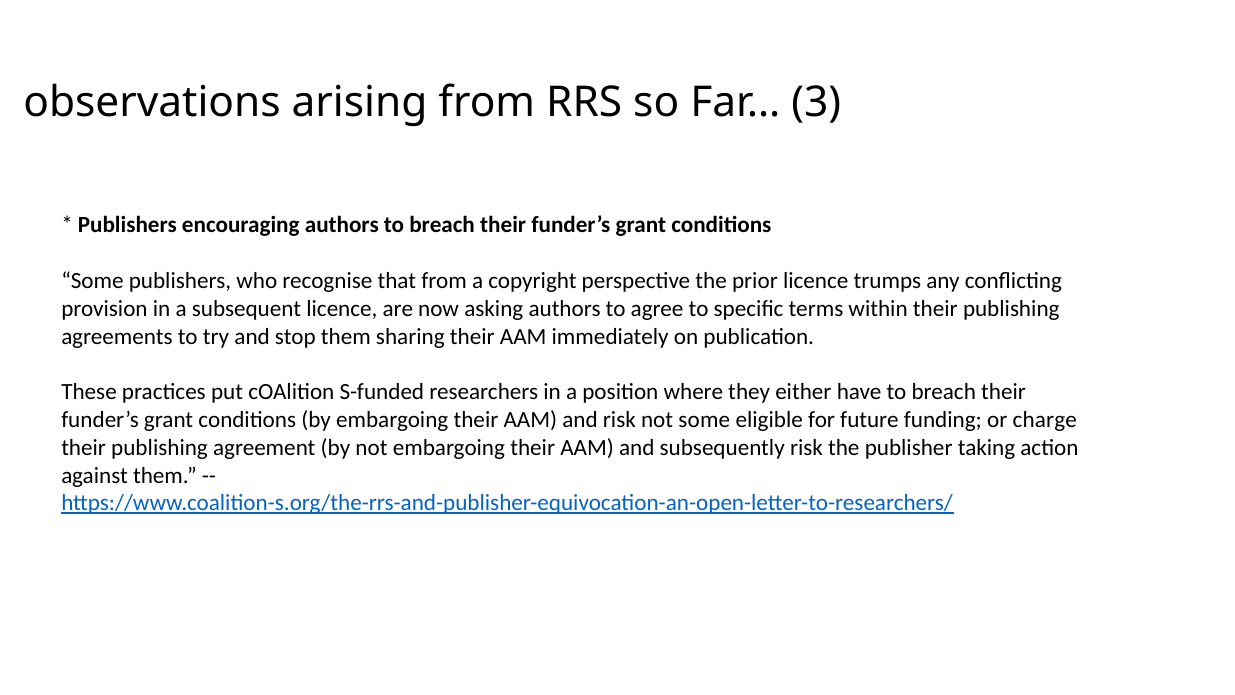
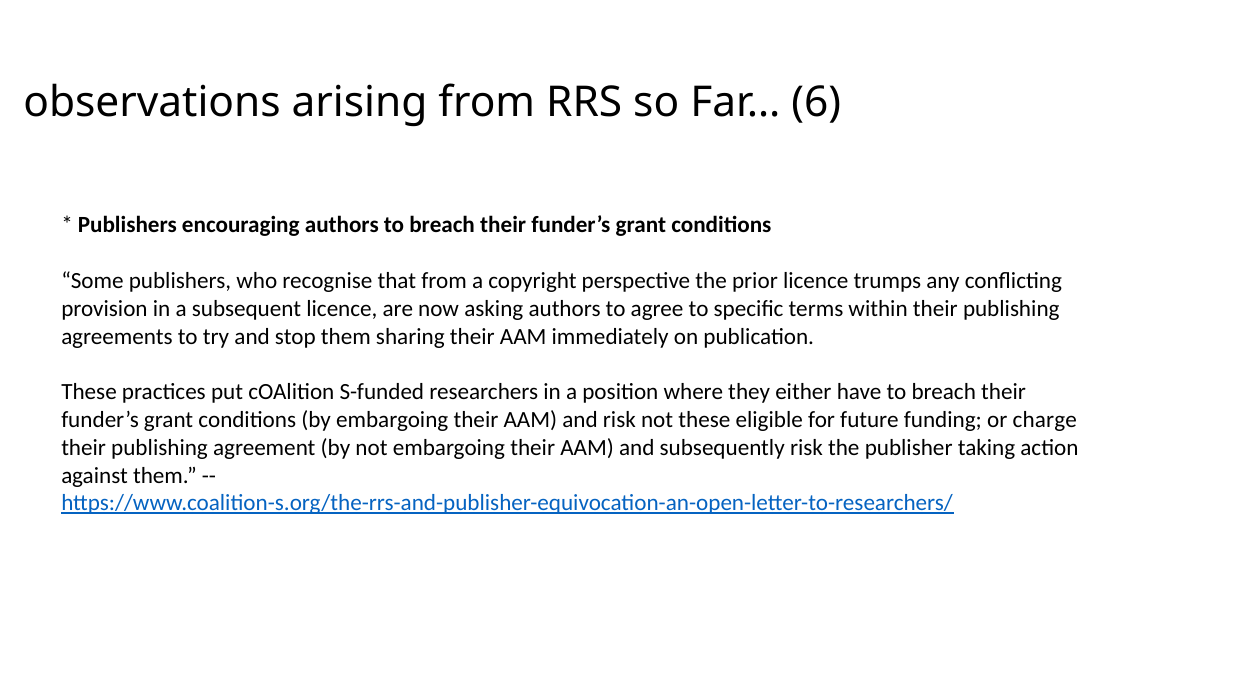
3: 3 -> 6 (816, 102)
not some: some -> these (704, 420)
